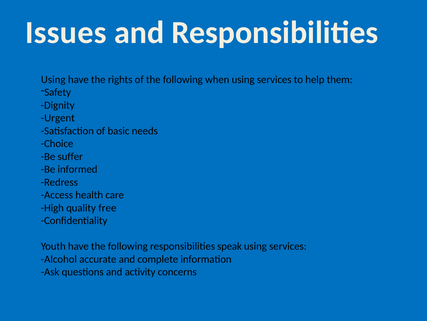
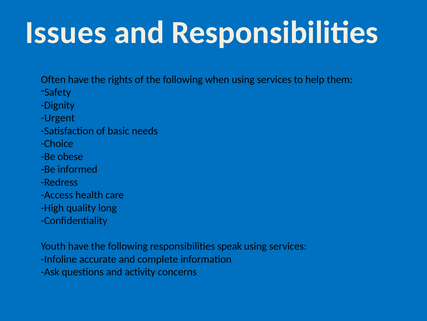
Using: Using -> Often (53, 79)
suffer: suffer -> obese (70, 156)
free: free -> long (107, 207)
Alcohol: Alcohol -> Infoline (59, 259)
